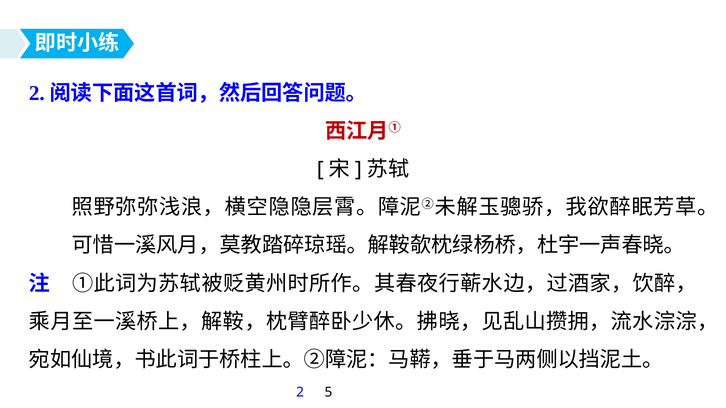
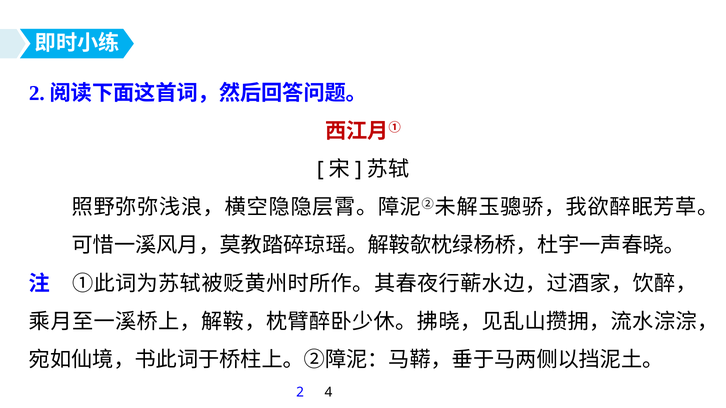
5: 5 -> 4 (329, 393)
